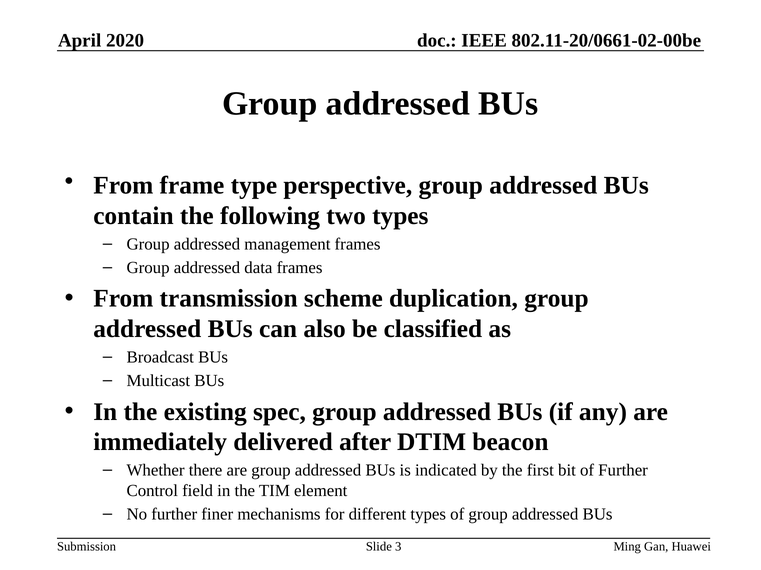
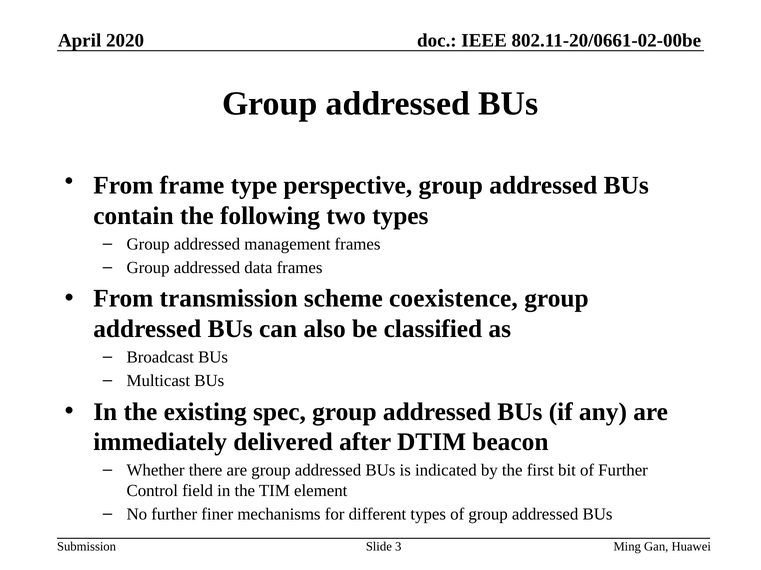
duplication: duplication -> coexistence (453, 299)
